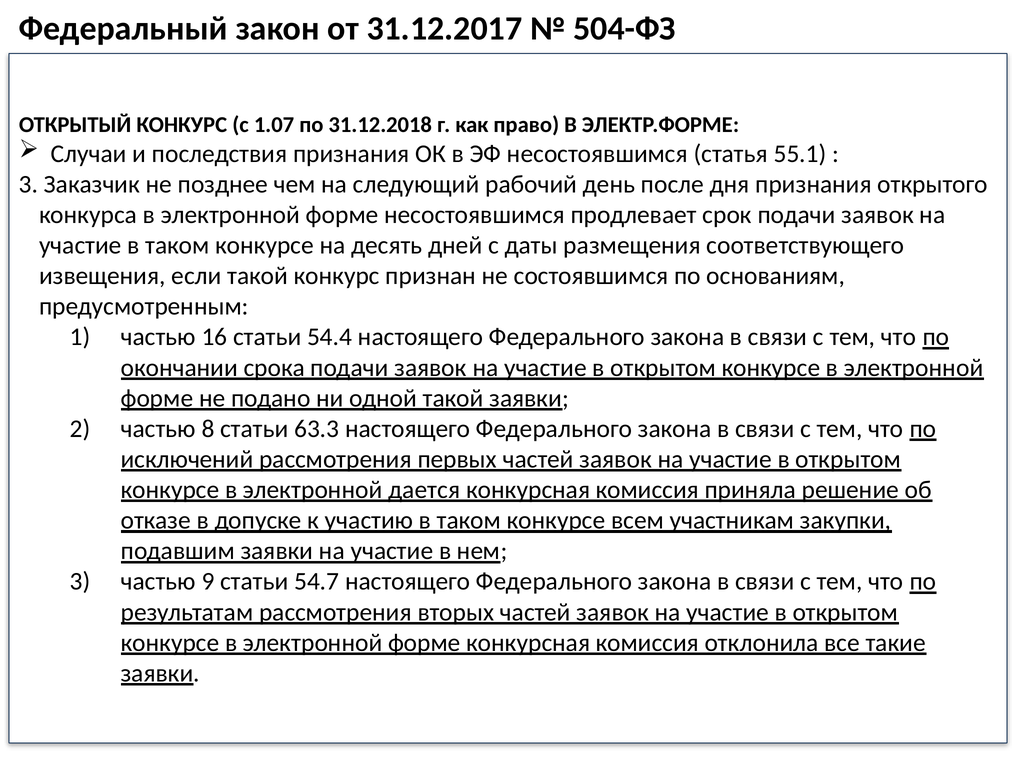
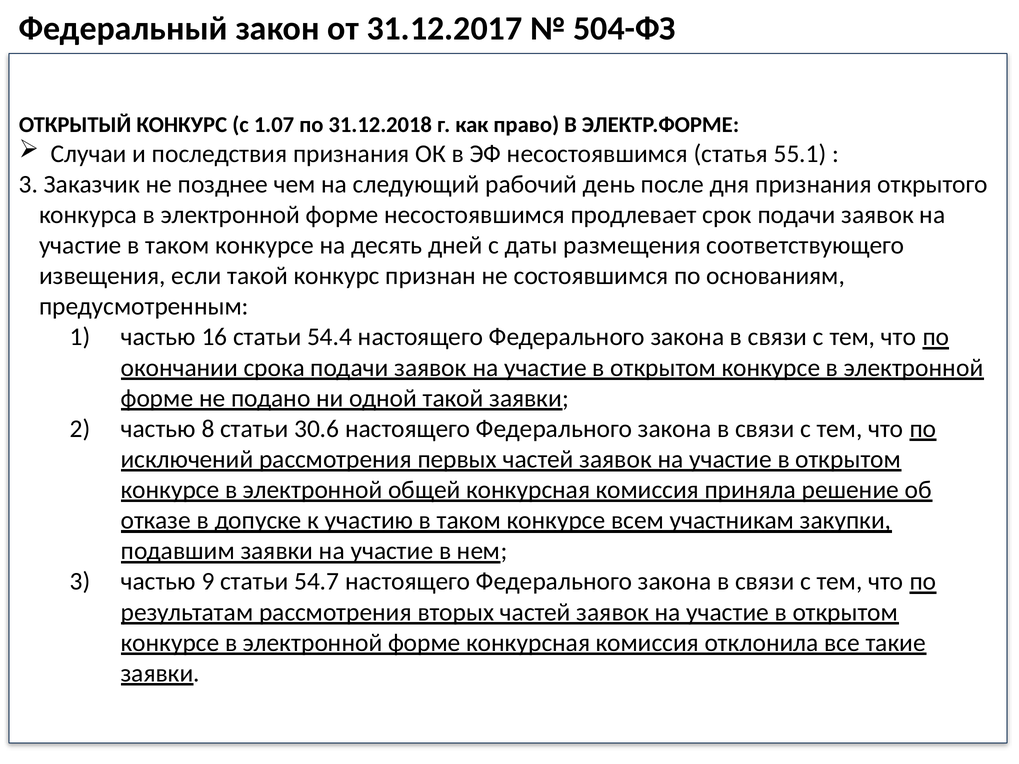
63.3: 63.3 -> 30.6 (317, 429)
дается: дается -> общей (424, 490)
